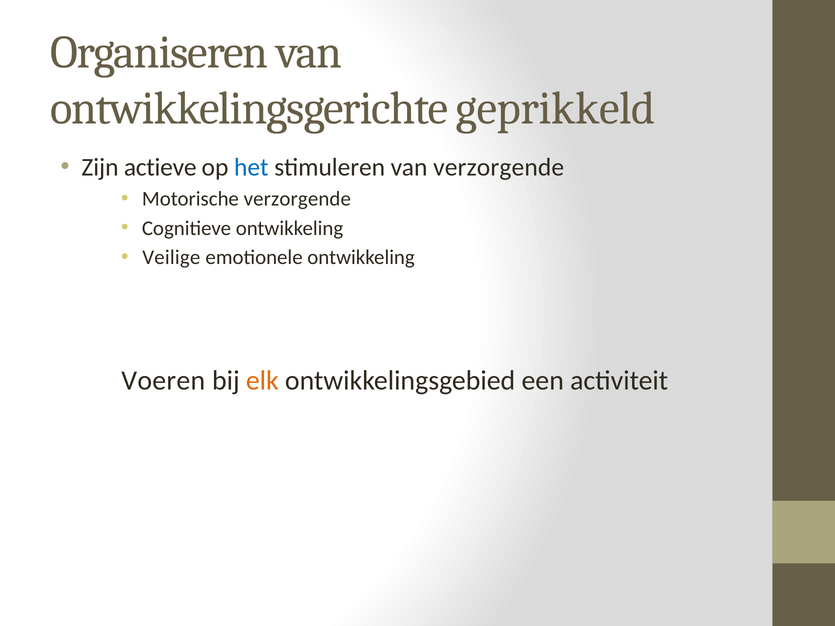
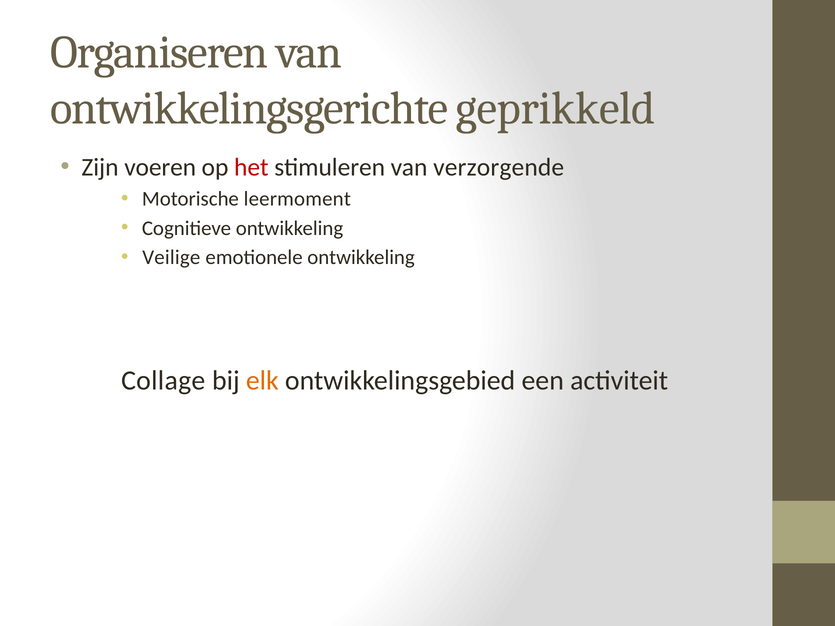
actieve: actieve -> voeren (160, 167)
het colour: blue -> red (251, 167)
Motorische verzorgende: verzorgende -> leermoment (297, 199)
Voeren: Voeren -> Collage (163, 380)
